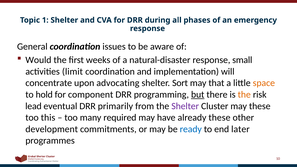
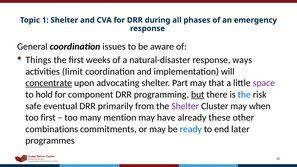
Would: Would -> Things (38, 60)
small: small -> ways (242, 60)
concentrate underline: none -> present (49, 83)
Sort: Sort -> Part (180, 83)
space colour: orange -> purple (264, 83)
the colour: orange -> blue (244, 95)
lead: lead -> safe (33, 106)
may these: these -> when (260, 106)
too this: this -> first (48, 118)
required: required -> mention (120, 118)
development: development -> combinations (52, 129)
